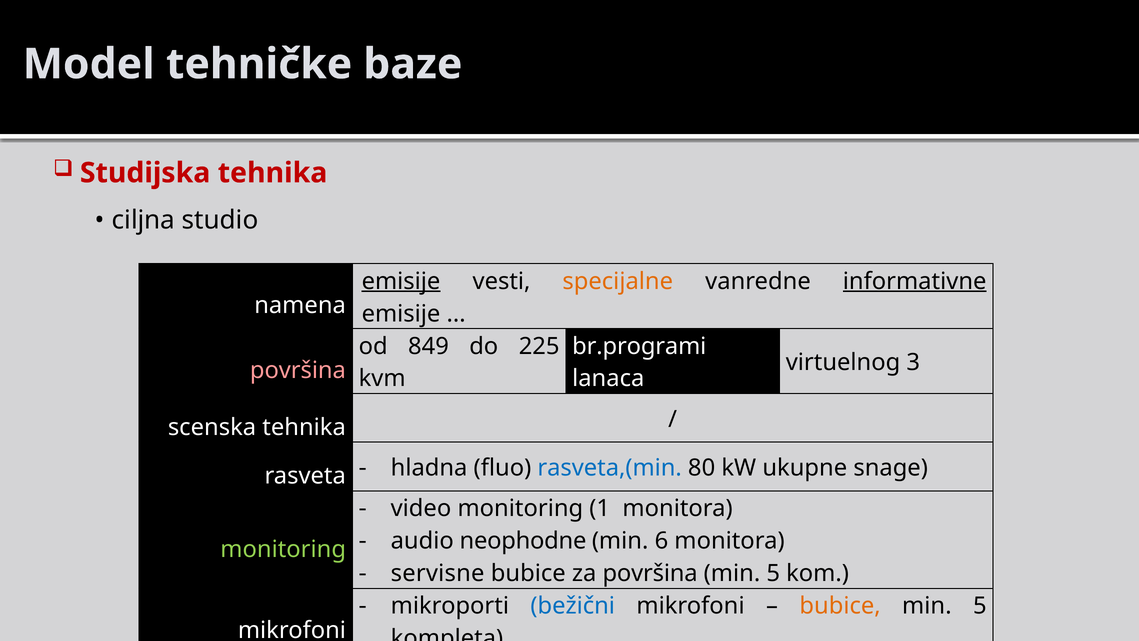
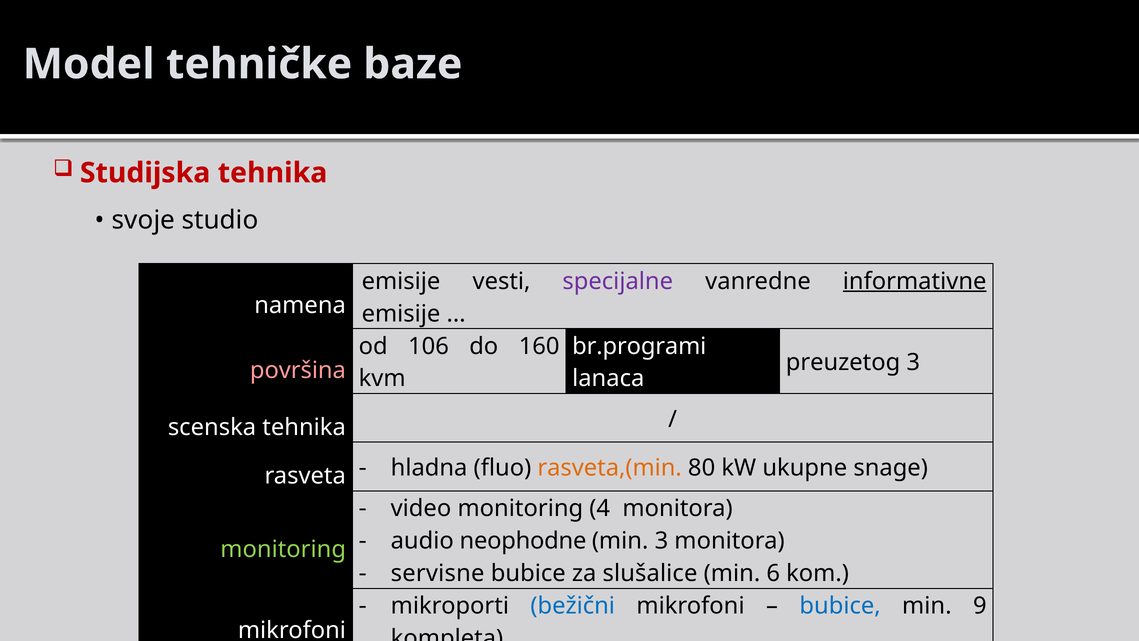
ciljna: ciljna -> svoje (143, 220)
emisije underline: present -> none (401, 281)
specijalne colour: orange -> purple (618, 281)
849: 849 -> 106 (428, 346)
225: 225 -> 160 (539, 346)
virtuelnog: virtuelnog -> preuzetog (843, 362)
rasveta,(min colour: blue -> orange (610, 468)
1: 1 -> 4 (600, 508)
min 6: 6 -> 3 (661, 541)
za površina: površina -> slušalice (650, 573)
5: 5 -> 6 (773, 573)
bubice colour: orange -> blue (840, 606)
5: 5 -> 9 (980, 606)
